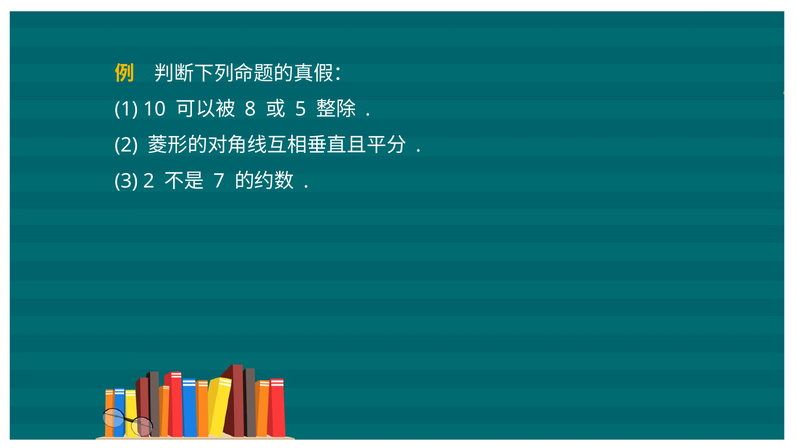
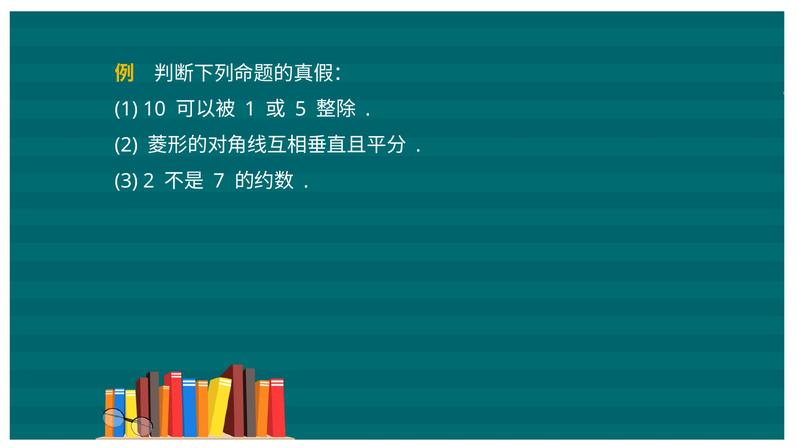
8: 8 -> 1 (250, 109)
